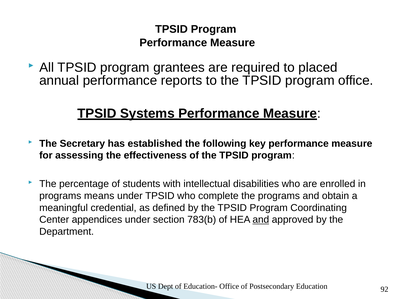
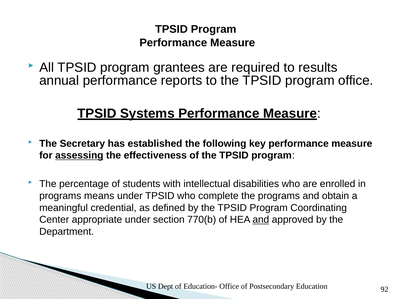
placed: placed -> results (318, 67)
assessing underline: none -> present (79, 155)
appendices: appendices -> appropriate (97, 219)
783(b: 783(b -> 770(b (202, 219)
